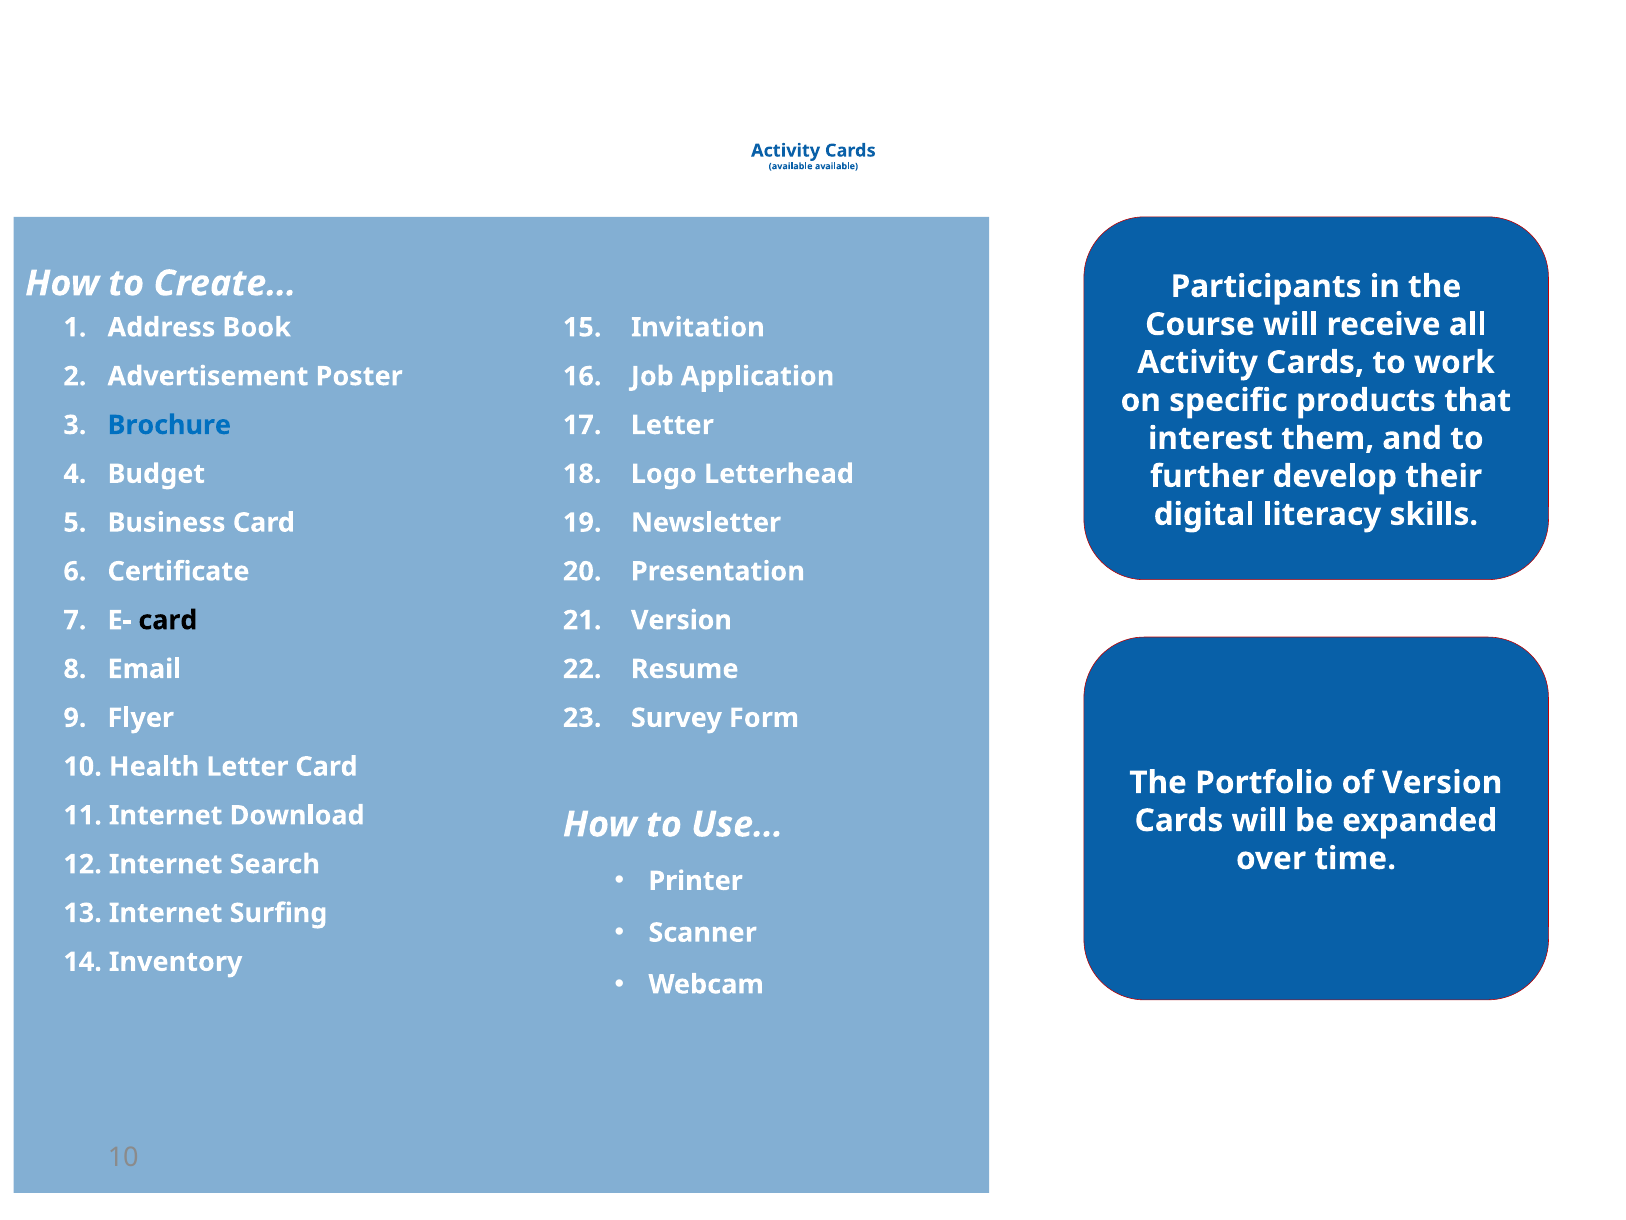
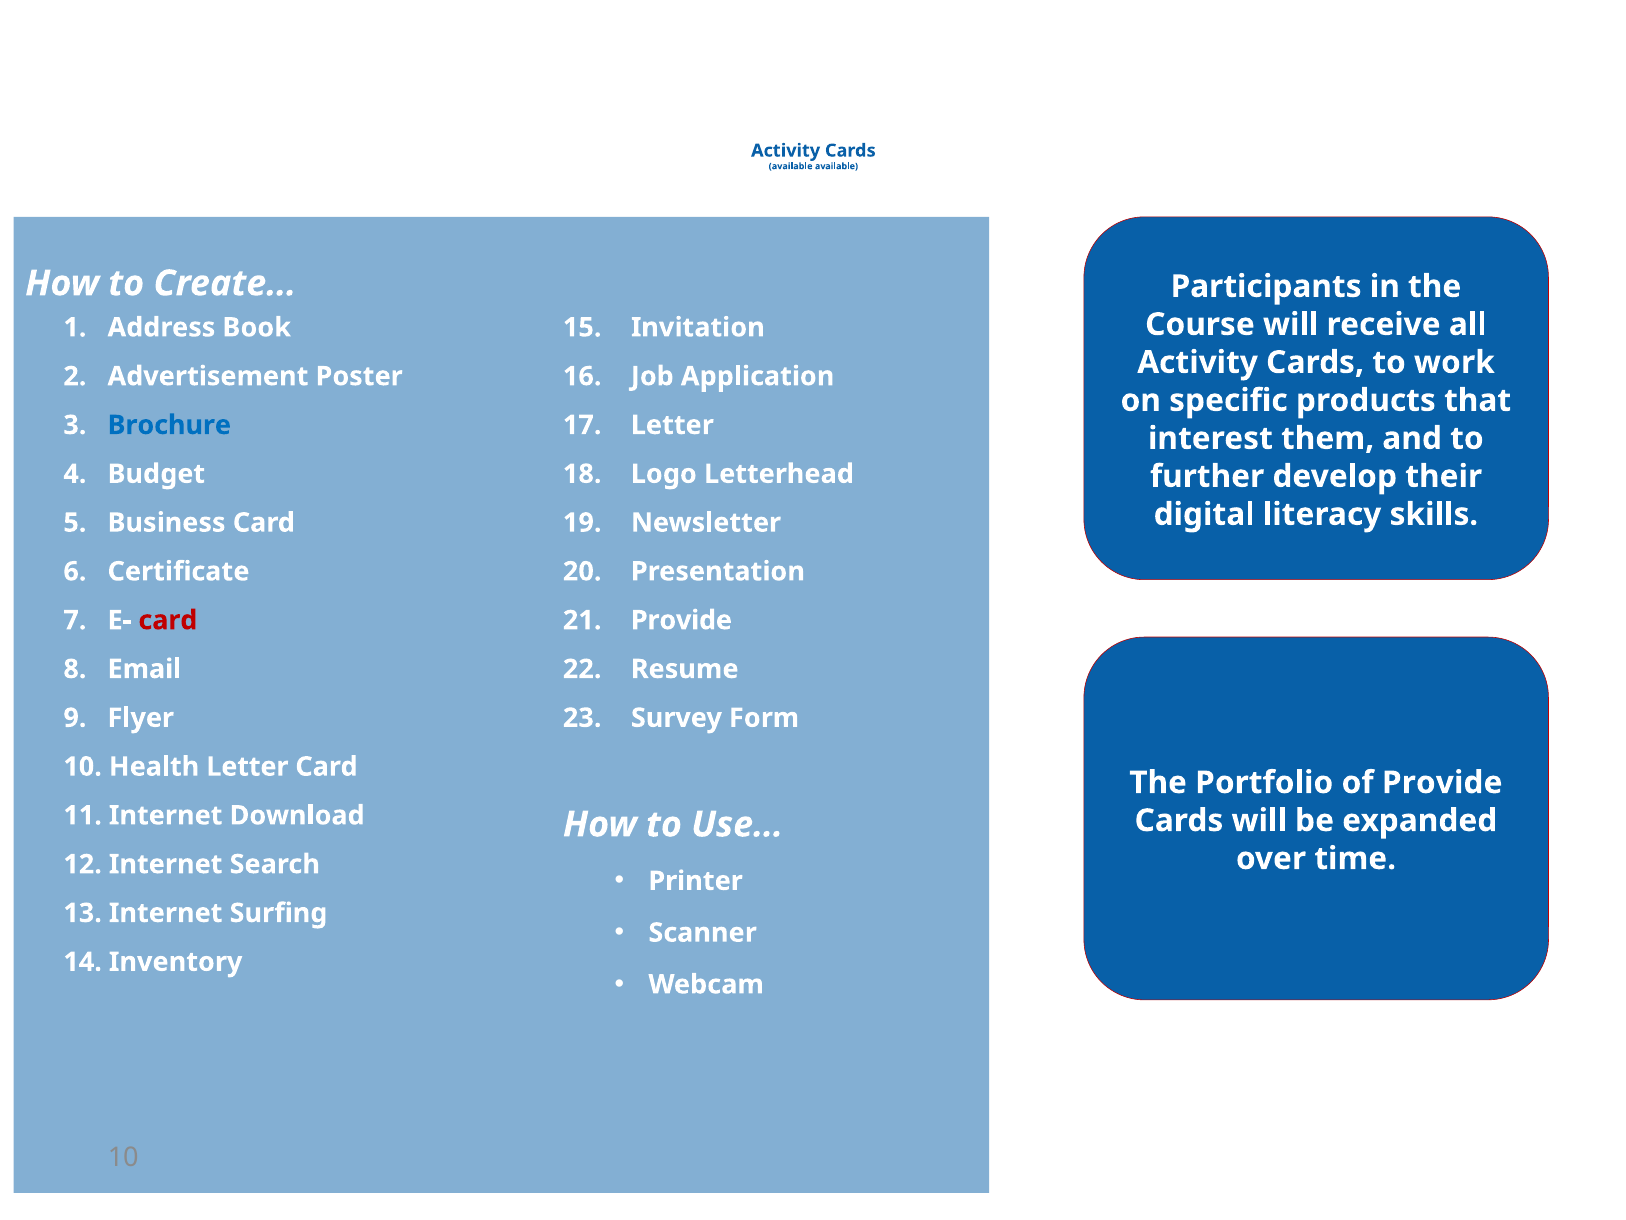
card colour: black -> red (168, 620)
Version: Version -> Provide (681, 620)
of Version: Version -> Provide (1442, 782)
